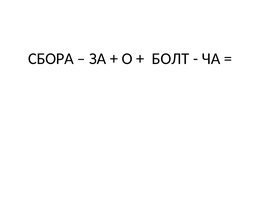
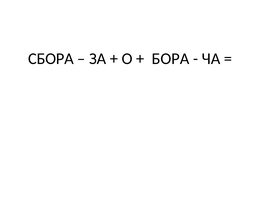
БОЛТ: БОЛТ -> БОРА (171, 59)
